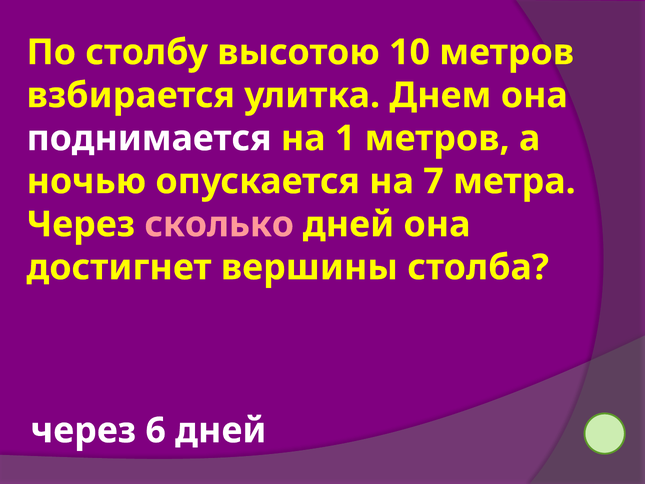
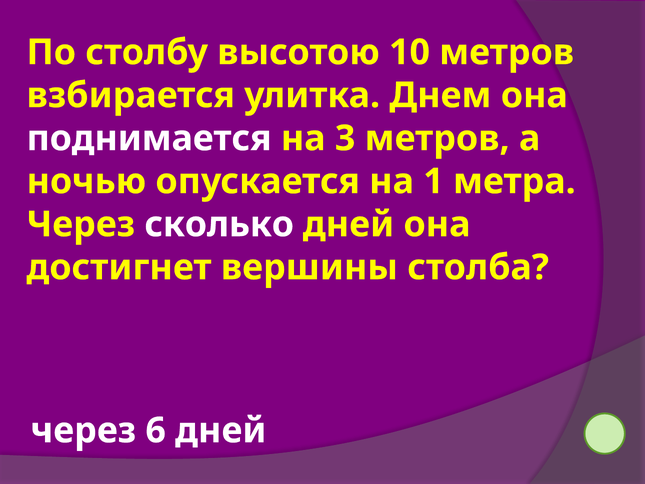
1: 1 -> 3 (345, 138)
7: 7 -> 1 (434, 181)
сколько colour: pink -> white (219, 224)
